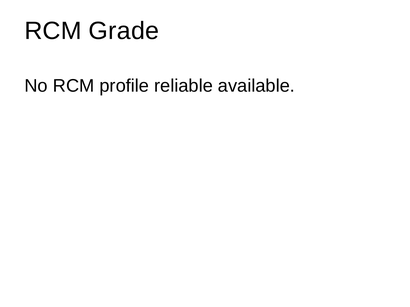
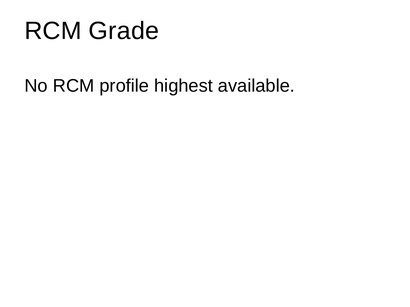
reliable: reliable -> highest (184, 86)
